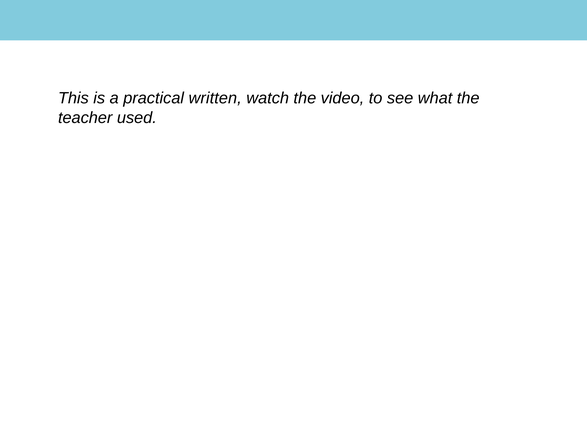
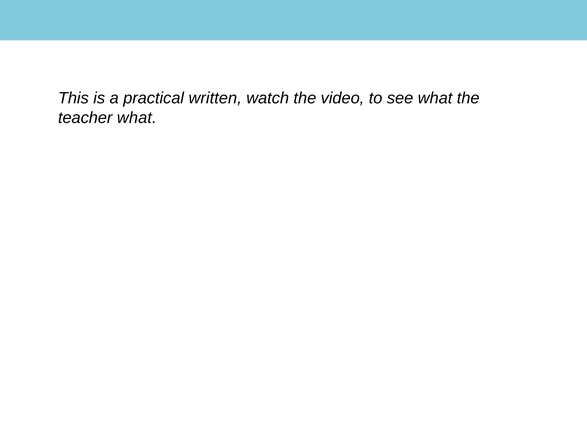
teacher used: used -> what (137, 118)
